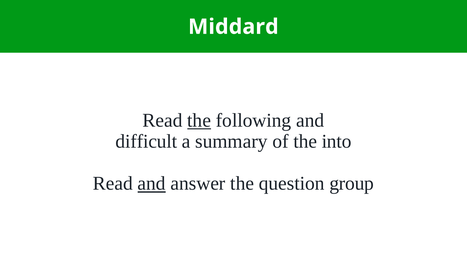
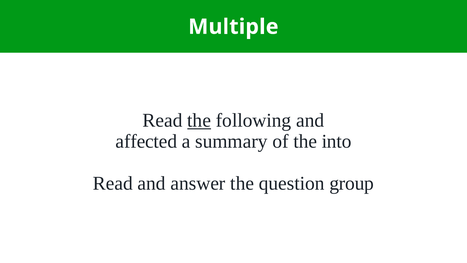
Middard: Middard -> Multiple (233, 27)
difficult: difficult -> affected (146, 141)
and underline: present -> none (152, 183)
